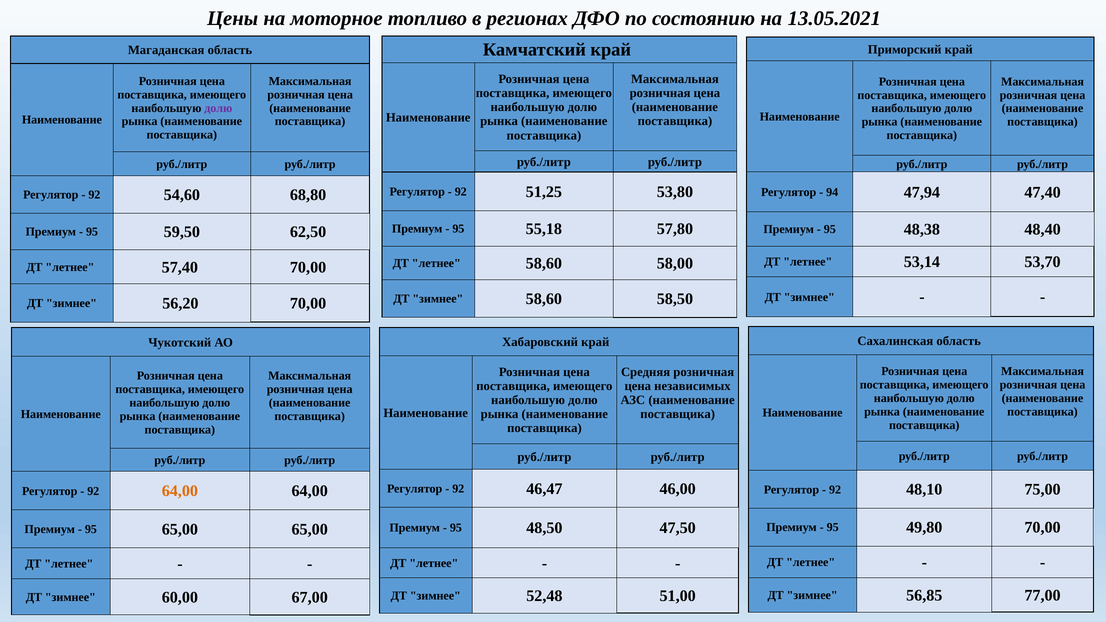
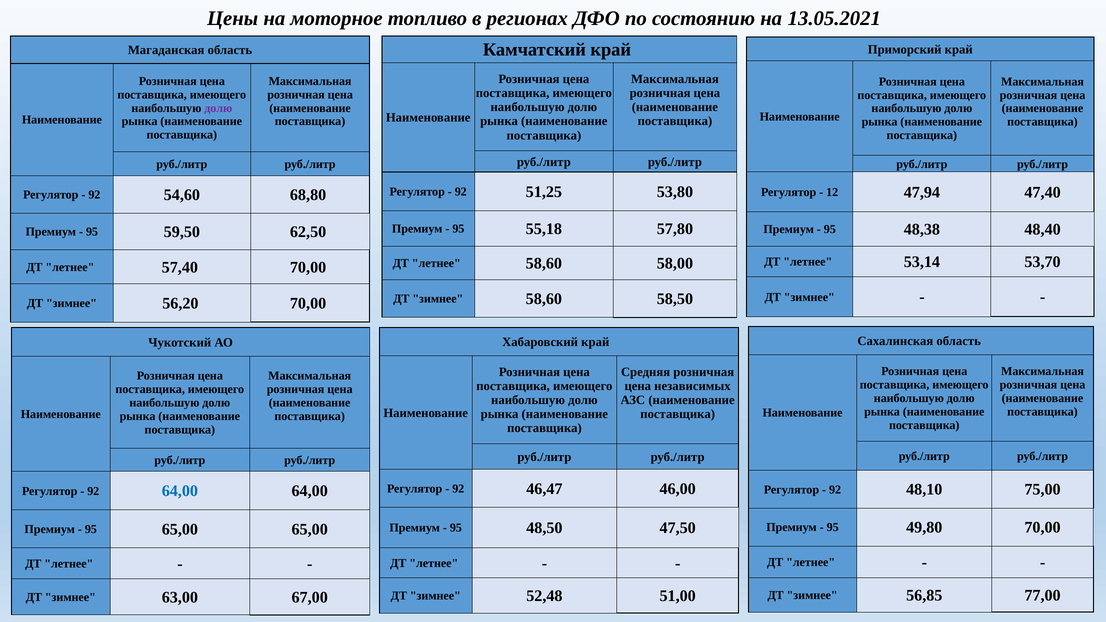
94: 94 -> 12 (832, 192)
64,00 colour: orange -> blue (180, 491)
60,00: 60,00 -> 63,00 (180, 597)
